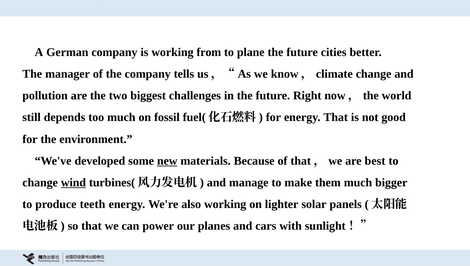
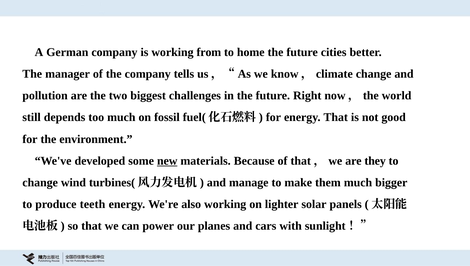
plane: plane -> home (251, 52)
best: best -> they (375, 161)
wind underline: present -> none (73, 182)
